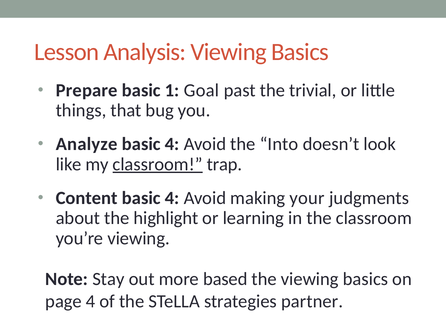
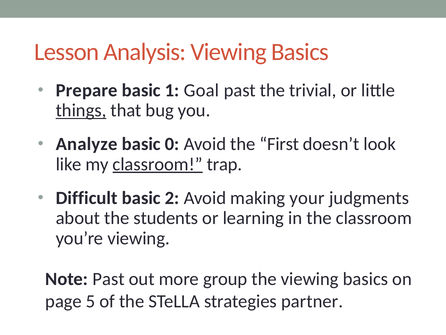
things underline: none -> present (81, 110)
4: 4 -> 0 (172, 144)
Into: Into -> First (279, 144)
Content: Content -> Difficult (87, 198)
4: 4 -> 2 (172, 198)
highlight: highlight -> students (166, 218)
Note Stay: Stay -> Past (108, 279)
based: based -> group (225, 279)
page 4: 4 -> 5 (91, 301)
